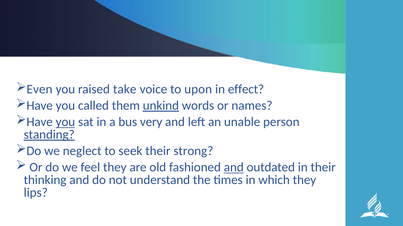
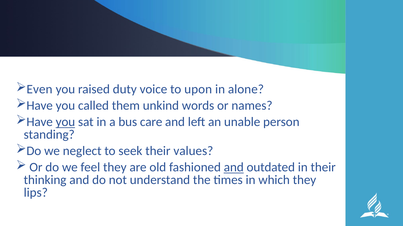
take: take -> duty (125, 89)
effect: effect -> alone (246, 89)
unkind underline: present -> none (161, 106)
very: very -> care (151, 122)
standing underline: present -> none (49, 135)
strong: strong -> values (193, 151)
